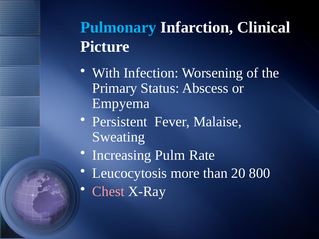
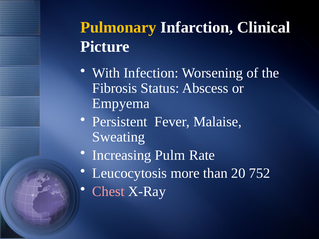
Pulmonary colour: light blue -> yellow (118, 27)
Primary: Primary -> Fibrosis (115, 88)
800: 800 -> 752 (260, 173)
